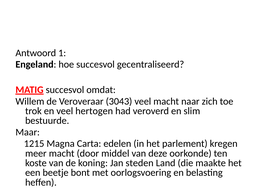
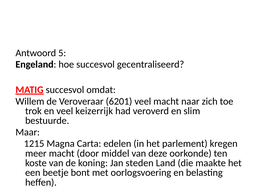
1: 1 -> 5 (62, 53)
3043: 3043 -> 6201 (119, 101)
hertogen: hertogen -> keizerrijk (94, 111)
